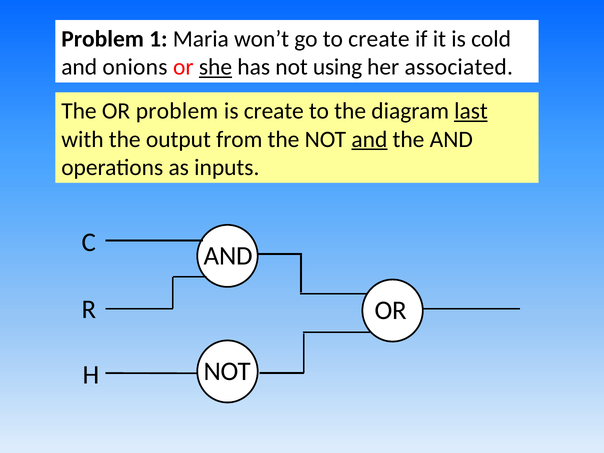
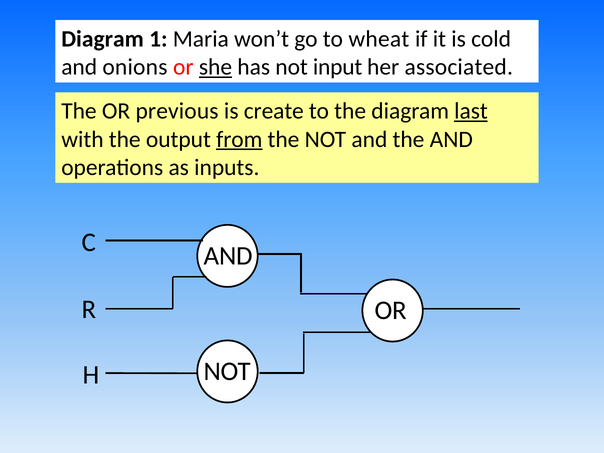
Problem: Problem -> Diagram (103, 39)
to create: create -> wheat (379, 39)
using: using -> input (338, 67)
OR problem: problem -> previous (177, 111)
from underline: none -> present (239, 139)
and underline: present -> none (369, 139)
